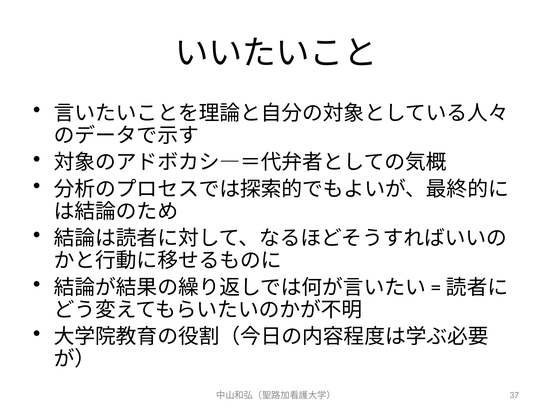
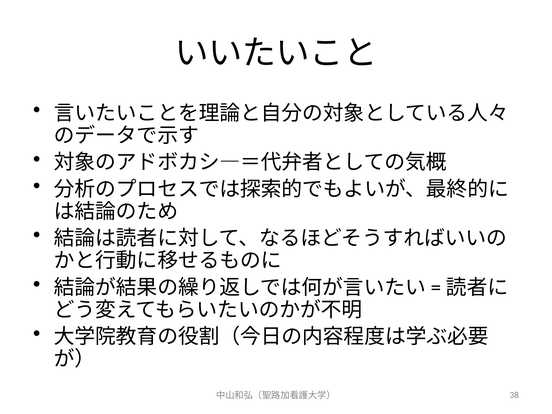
37: 37 -> 38 (514, 395)
